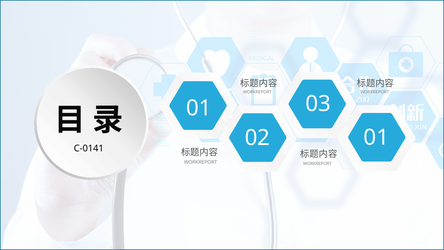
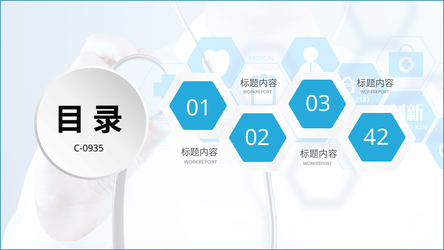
02 01: 01 -> 42 (376, 137)
C-0141: C-0141 -> C-0935 (89, 148)
